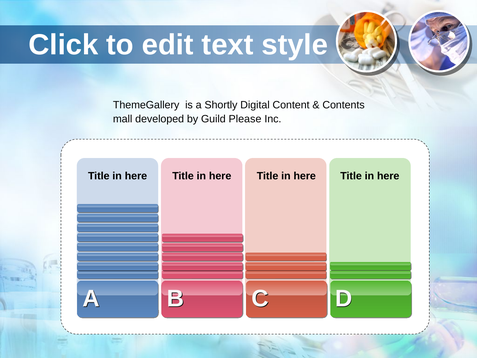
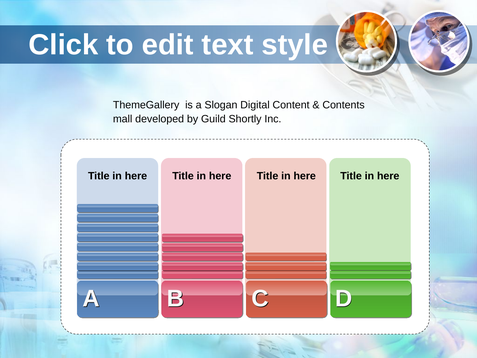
Shortly: Shortly -> Slogan (221, 105)
Please: Please -> Shortly (245, 119)
